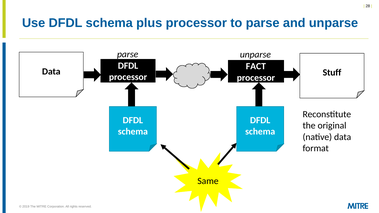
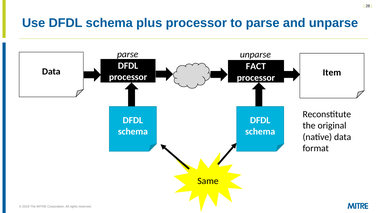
Stuff: Stuff -> Item (332, 73)
